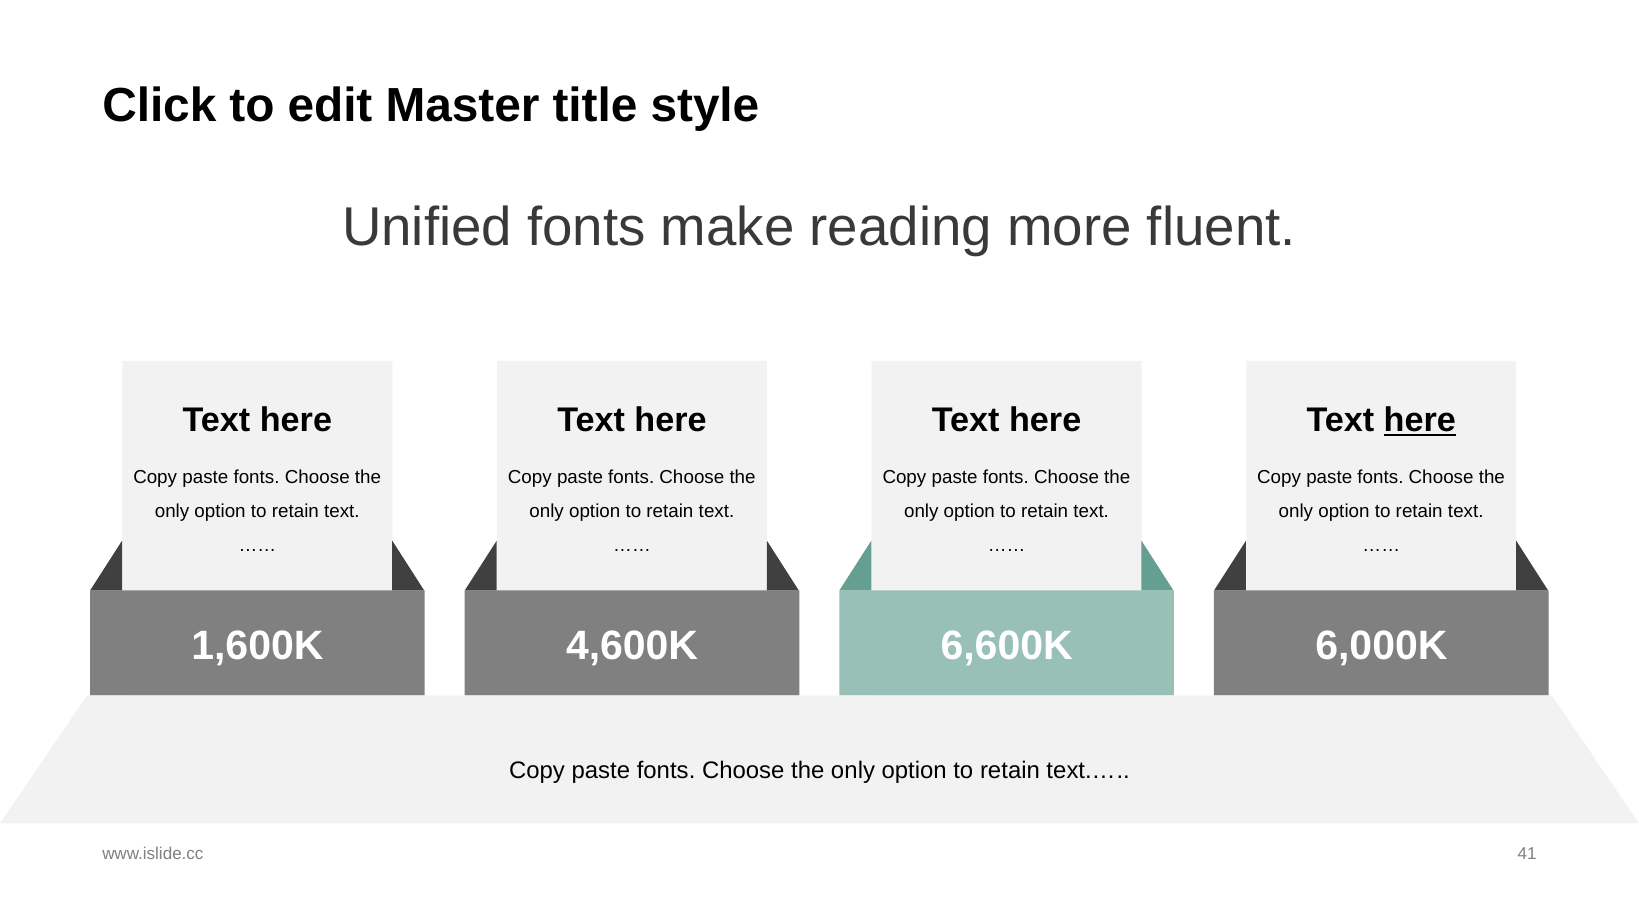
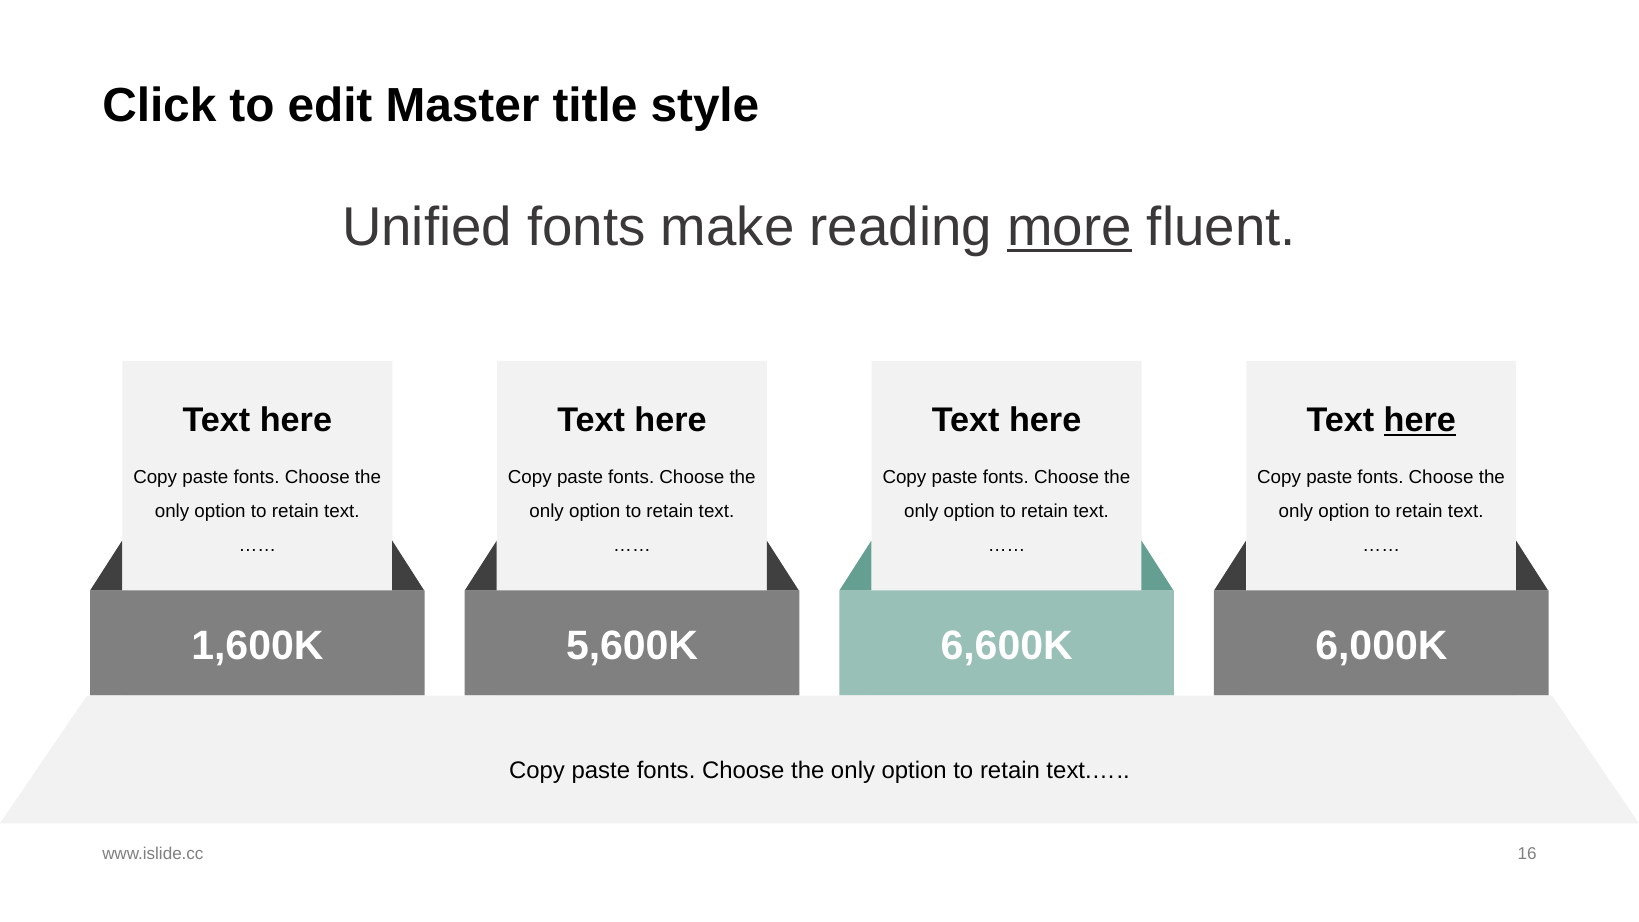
more underline: none -> present (1070, 227)
4,600K: 4,600K -> 5,600K (632, 646)
41: 41 -> 16 (1527, 854)
